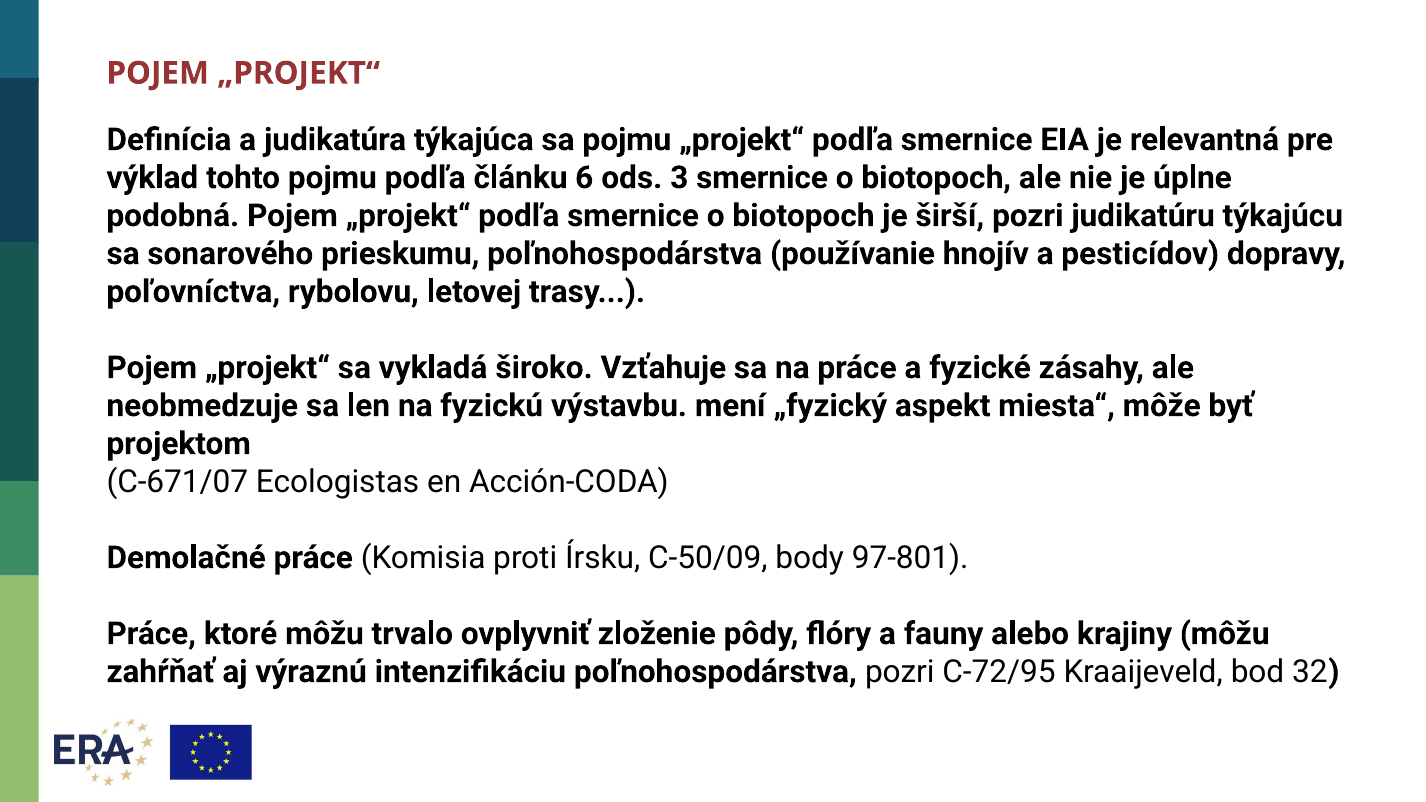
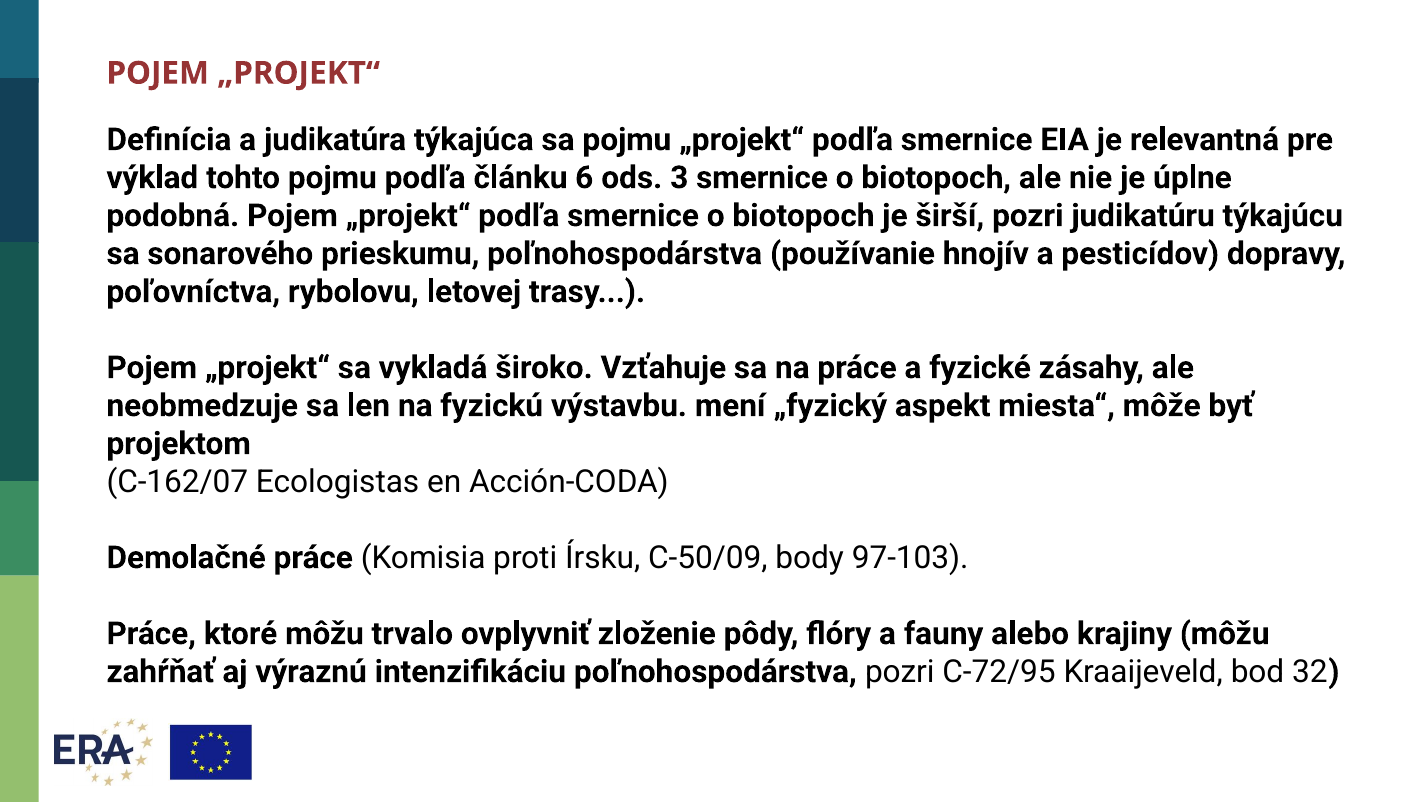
C-671/07: C-671/07 -> C-162/07 (177, 482)
97-801: 97-801 -> 97-103 (910, 558)
